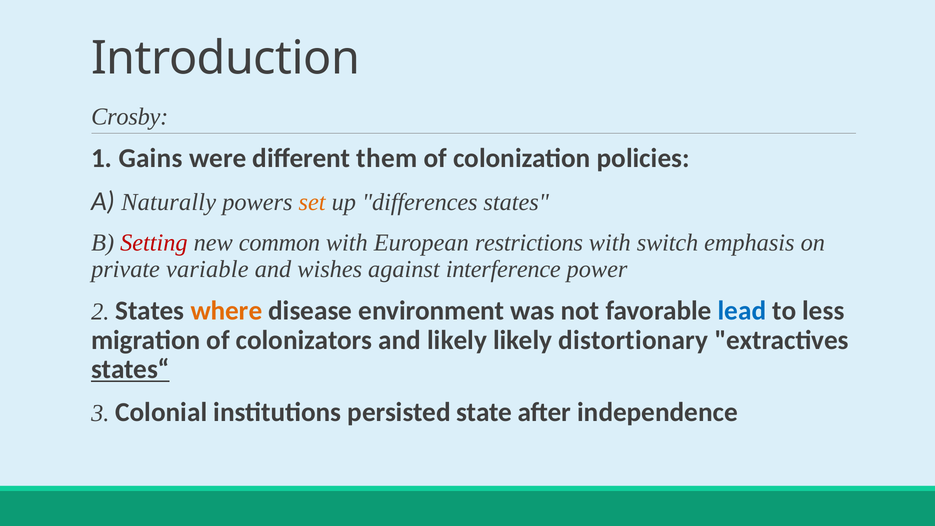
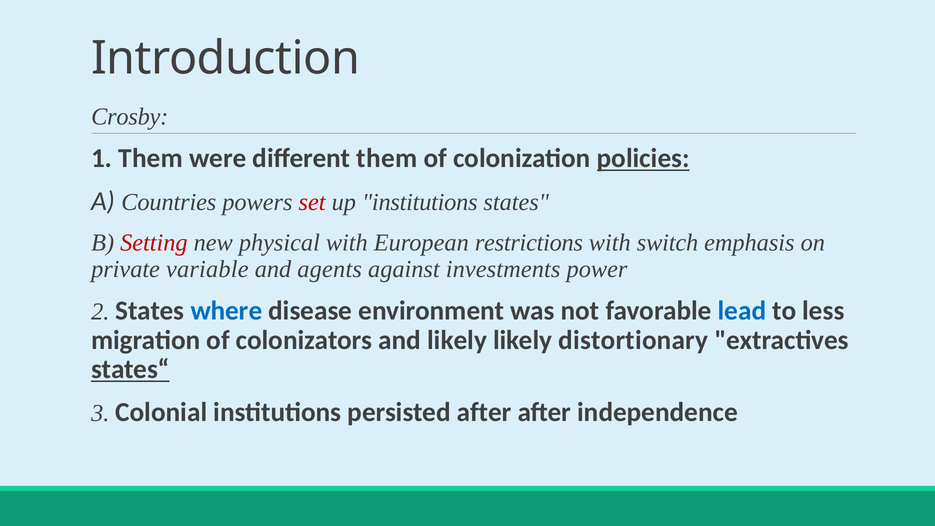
1 Gains: Gains -> Them (151, 158)
policies underline: none -> present (643, 158)
Naturally: Naturally -> Countries (169, 202)
set colour: orange -> red (312, 202)
up differences: differences -> institutions (420, 202)
common: common -> physical (279, 243)
wishes: wishes -> agents (330, 269)
interference: interference -> investments (503, 269)
where colour: orange -> blue (226, 311)
persisted state: state -> after (484, 412)
